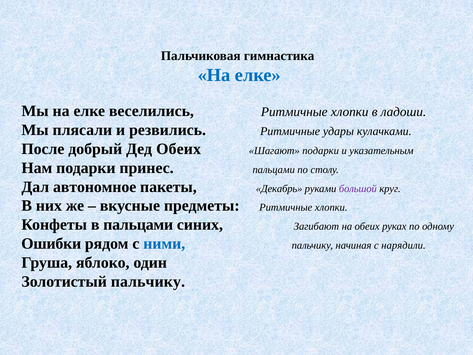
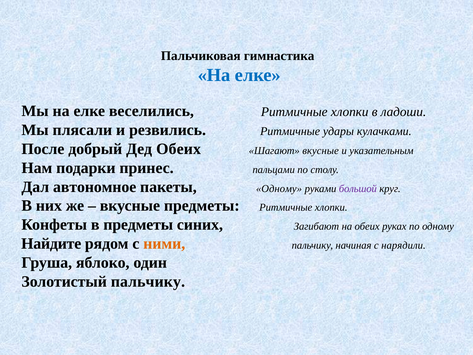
Шагают подарки: подарки -> вкусные (321, 151)
пакеты Декабрь: Декабрь -> Одному (279, 188)
в пальцами: пальцами -> предметы (138, 225)
Ошибки: Ошибки -> Найдите (51, 243)
ними colour: blue -> orange (164, 243)
